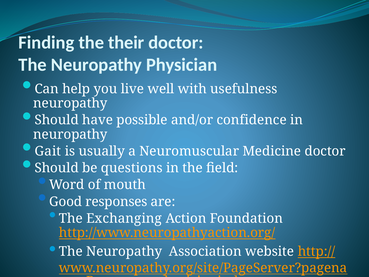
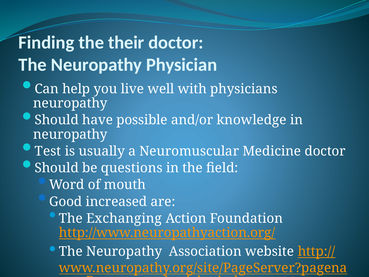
usefulness: usefulness -> physicians (244, 89)
confidence: confidence -> knowledge (252, 120)
Gait: Gait -> Test (48, 151)
responses: responses -> increased (116, 201)
